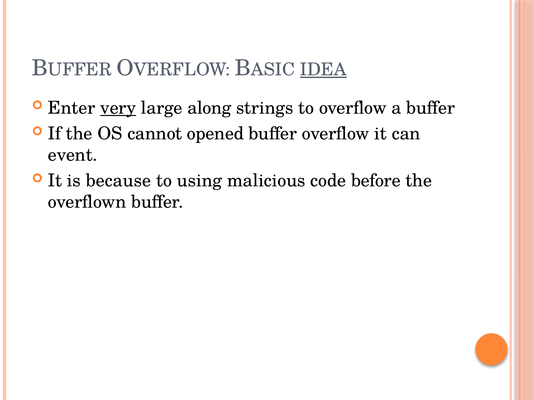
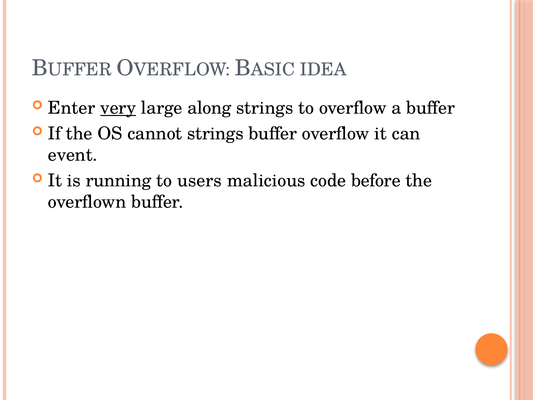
IDEA underline: present -> none (323, 70)
cannot opened: opened -> strings (215, 134)
because: because -> running (118, 181)
using: using -> users (199, 181)
